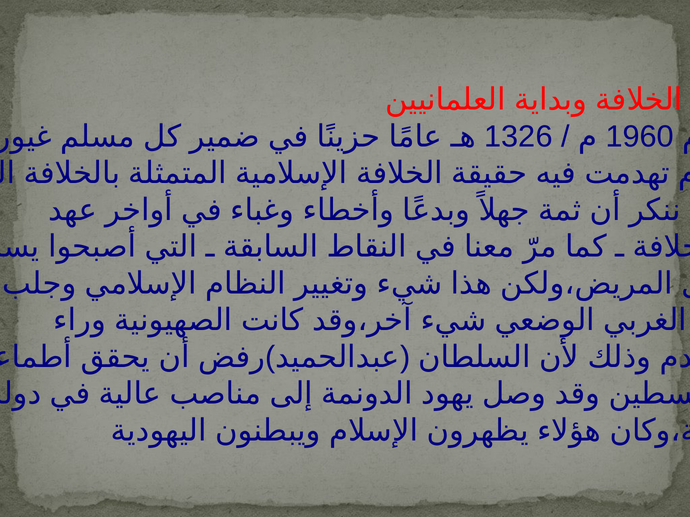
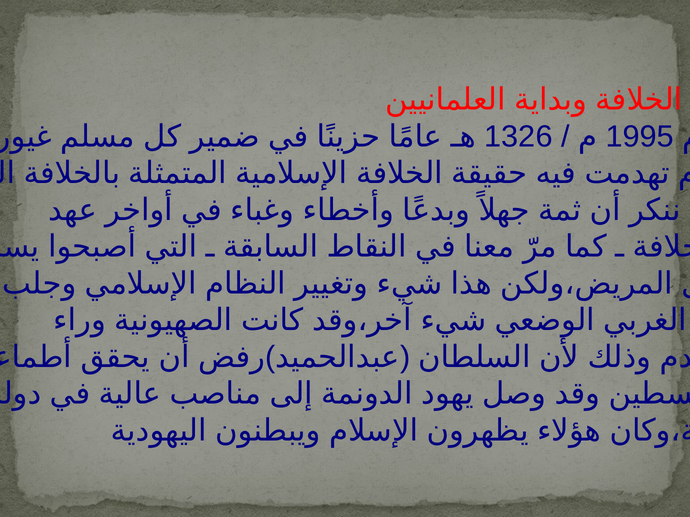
1960: 1960 -> 1995 (640, 137)
